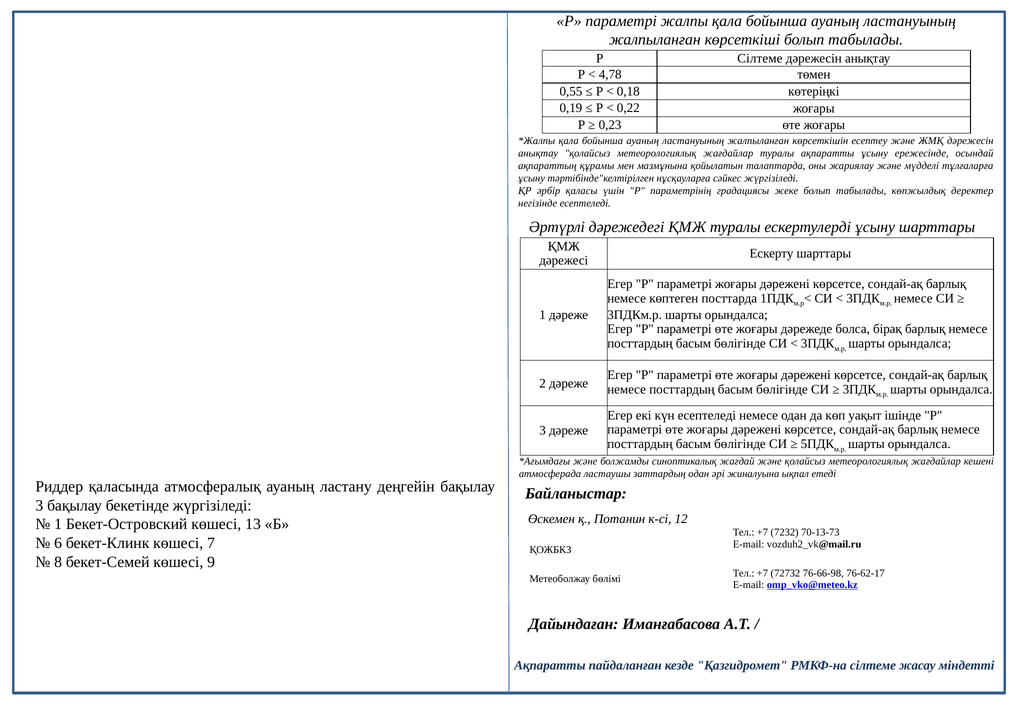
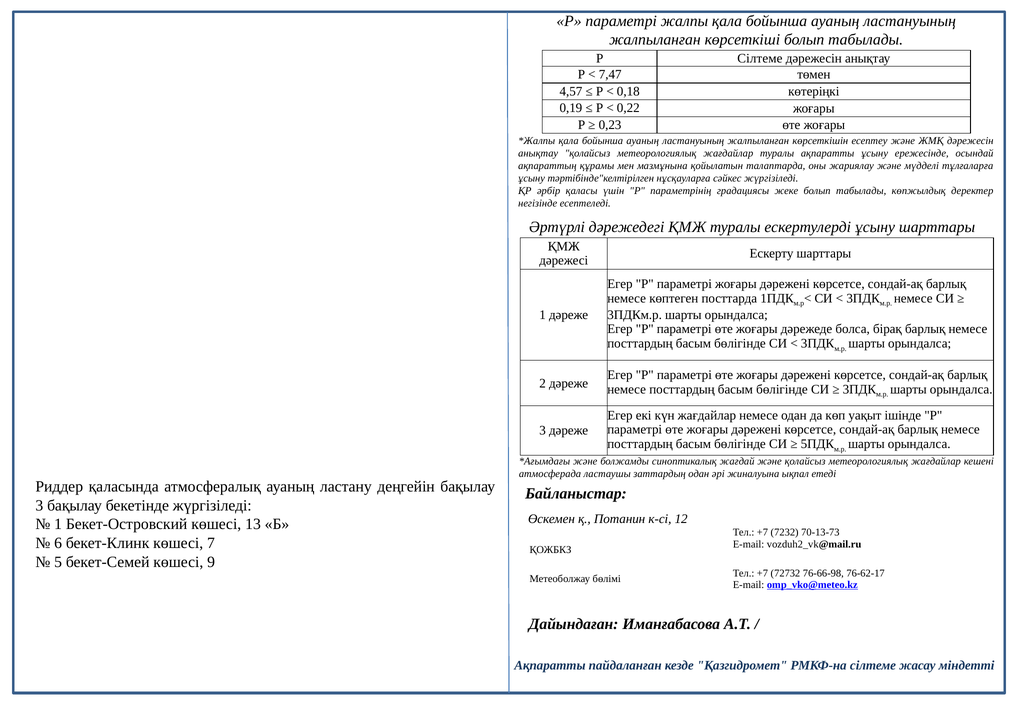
4,78: 4,78 -> 7,47 (610, 74)
0,55: 0,55 -> 4,57 (571, 91)
күн есептеледі: есептеледі -> жағдайлар (707, 415)
8: 8 -> 5 (58, 562)
